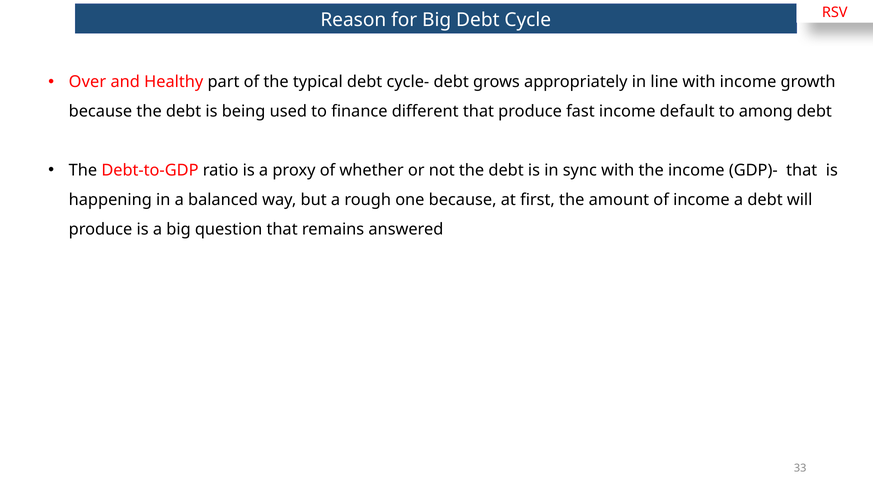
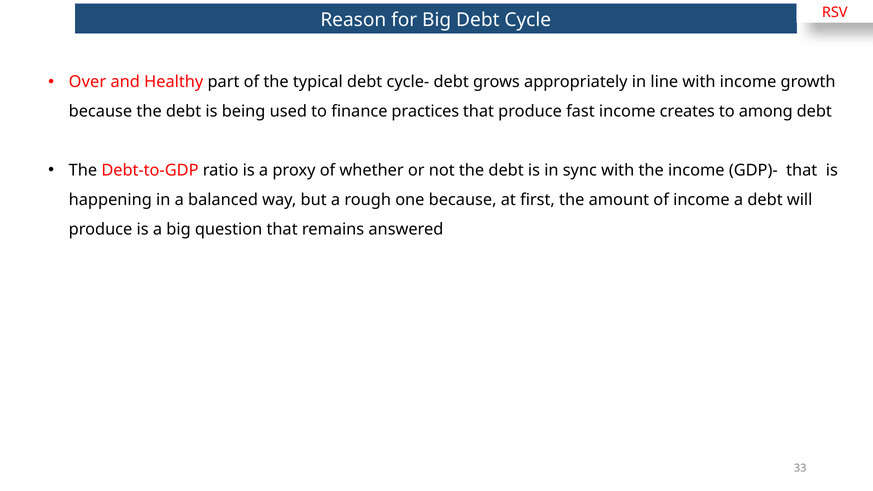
different: different -> practices (425, 111)
default: default -> creates (687, 111)
